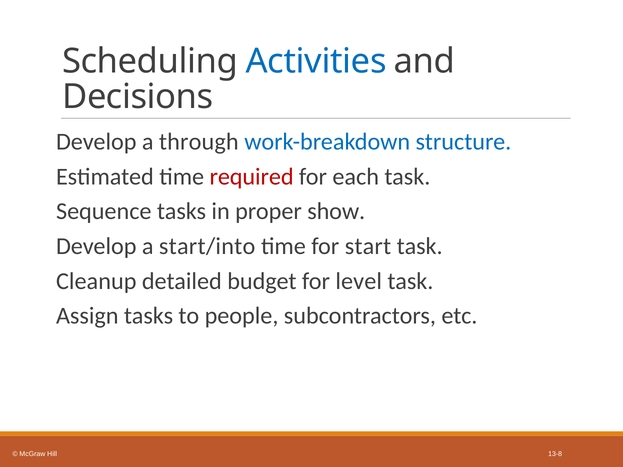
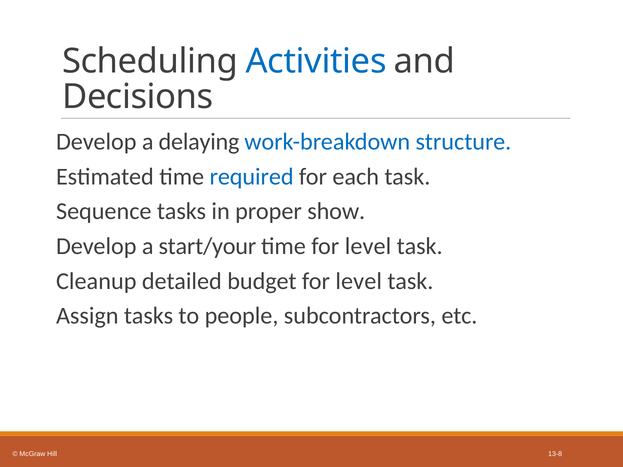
through: through -> delaying (199, 142)
required colour: red -> blue (252, 177)
start/into: start/into -> start/your (207, 246)
time for start: start -> level (368, 246)
